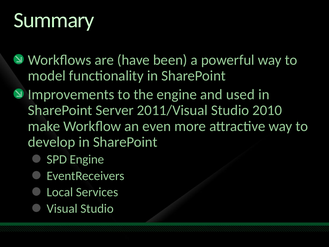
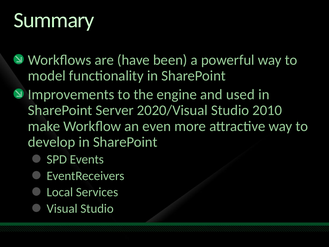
2011/Visual: 2011/Visual -> 2020/Visual (172, 110)
SPD Engine: Engine -> Events (87, 159)
